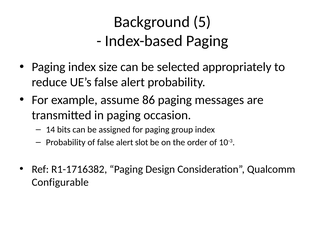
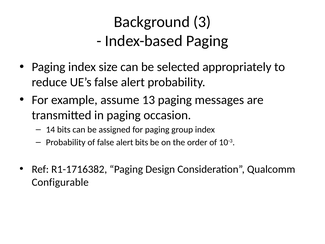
5: 5 -> 3 (202, 22)
86: 86 -> 13 (149, 100)
alert slot: slot -> bits (142, 142)
